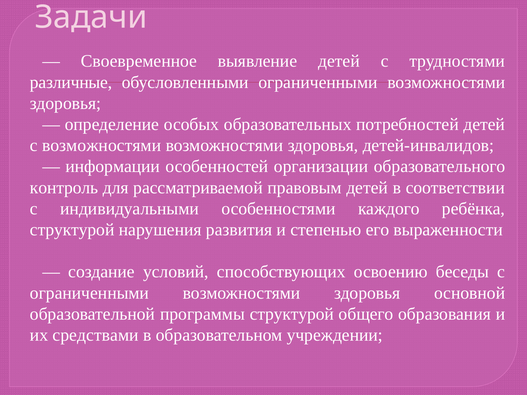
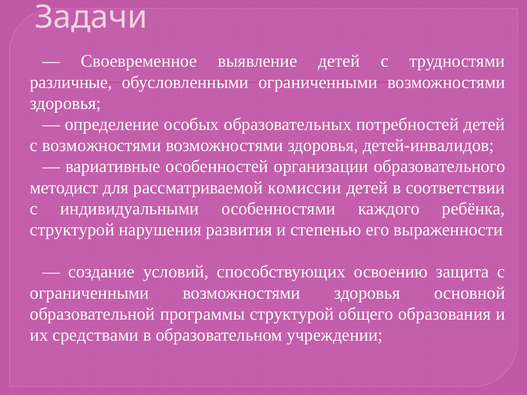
информации: информации -> вариативные (113, 167)
контроль: контроль -> методист (64, 188)
правовым: правовым -> комиссии (305, 188)
беседы: беседы -> защита (462, 272)
